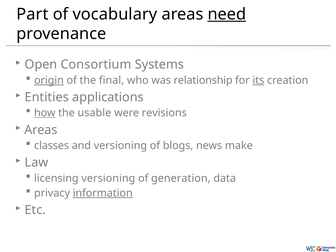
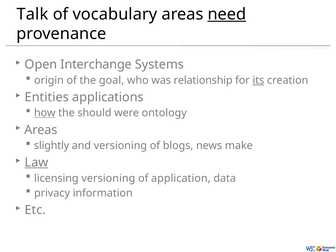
Part: Part -> Talk (32, 14)
Consortium: Consortium -> Interchange (96, 64)
origin underline: present -> none (49, 80)
final: final -> goal (112, 80)
usable: usable -> should (95, 113)
revisions: revisions -> ontology (164, 113)
classes: classes -> slightly (52, 146)
Law underline: none -> present (37, 163)
generation: generation -> application (181, 178)
information underline: present -> none (103, 193)
